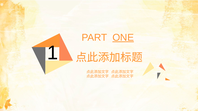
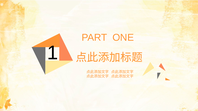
ONE underline: present -> none (123, 38)
